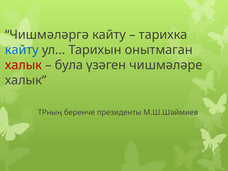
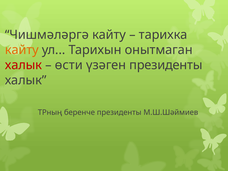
кайту colour: blue -> orange (22, 50)
була: була -> өсти (69, 65)
үзәген чишмәләре: чишмәләре -> президенты (166, 65)
